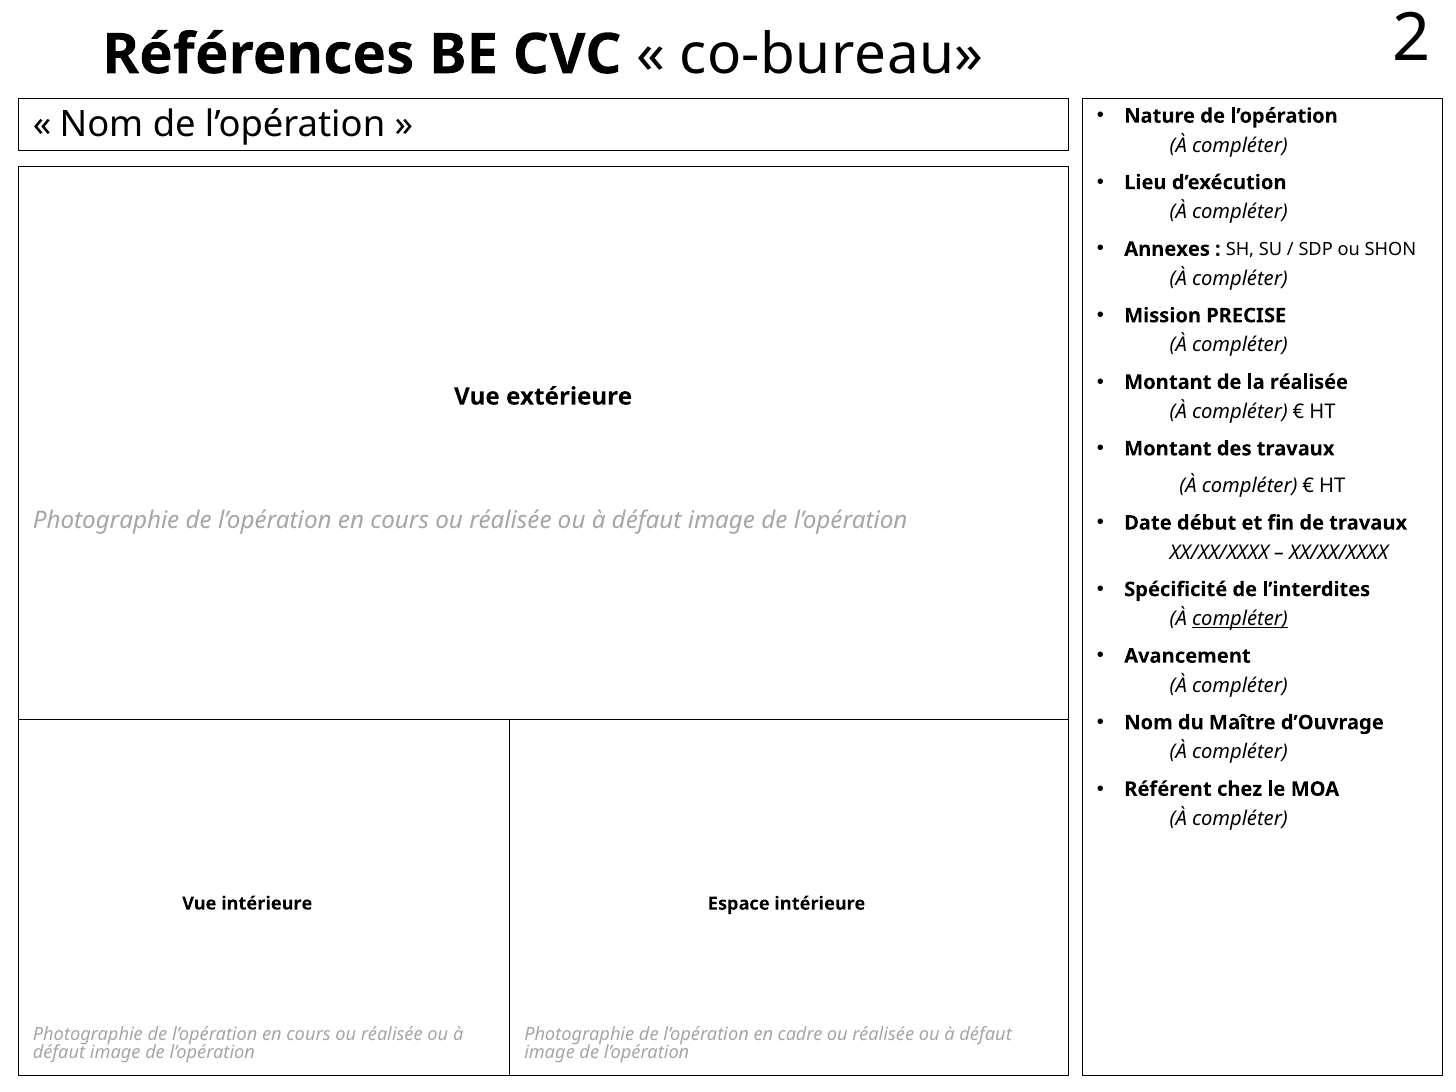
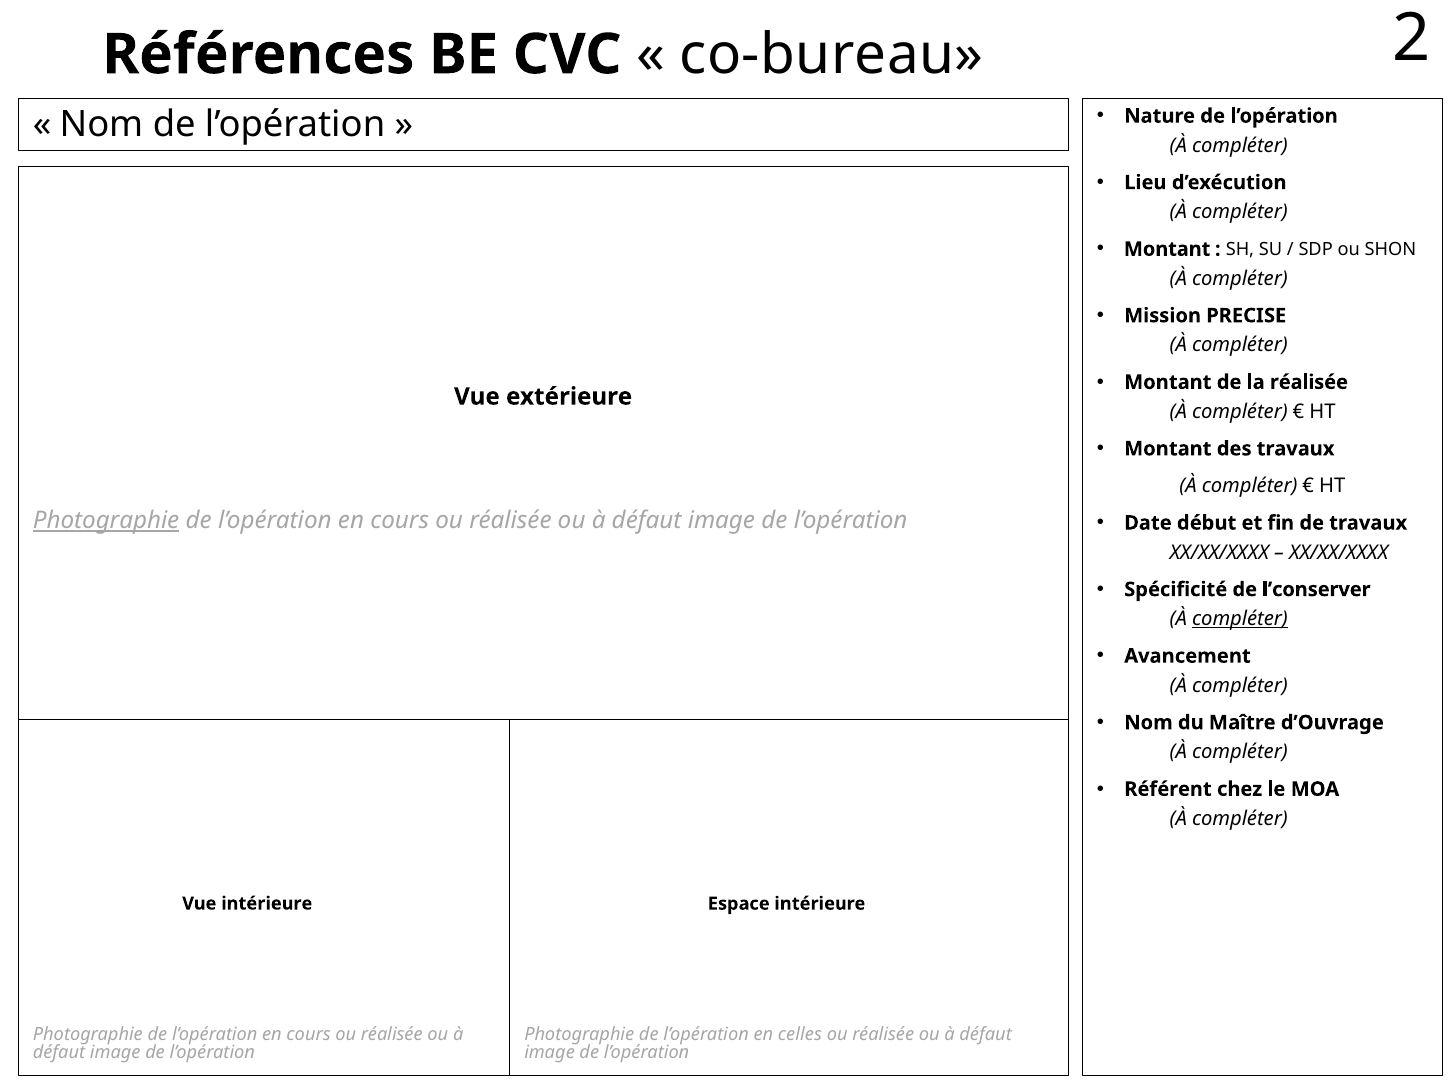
Annexes: Annexes -> Montant (1167, 249)
Photographie underline: none -> present (106, 521)
l’interdites: l’interdites -> l’conserver (1316, 589)
cadre: cadre -> celles (800, 1035)
